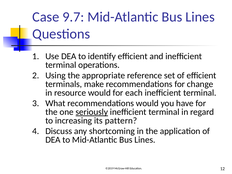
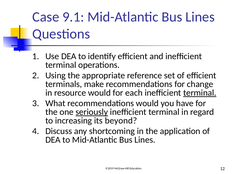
9.7: 9.7 -> 9.1 (73, 17)
terminal underline: none -> present (200, 93)
pattern: pattern -> beyond (121, 121)
